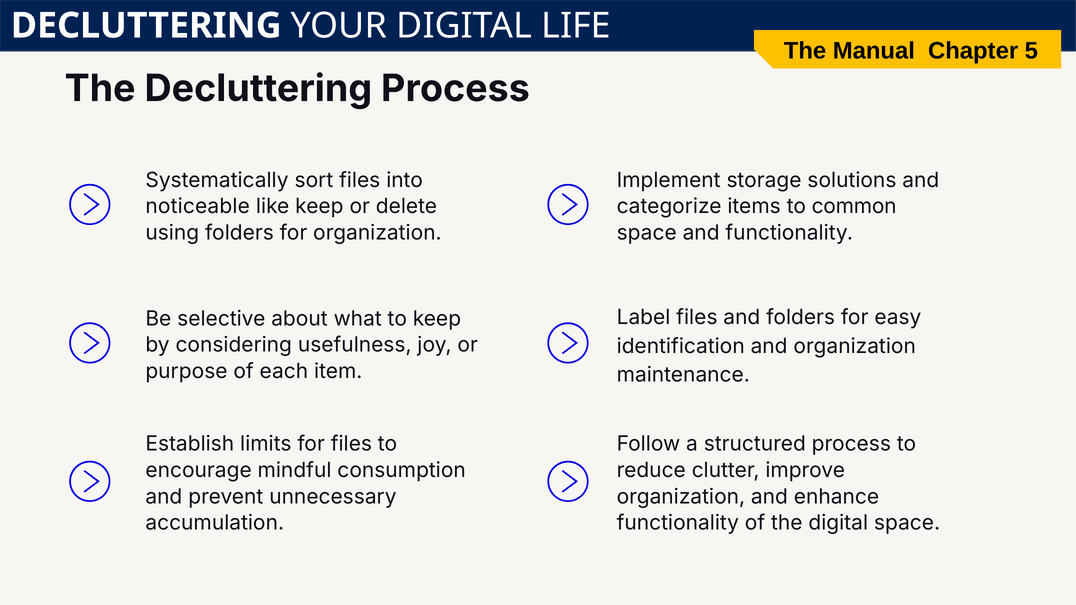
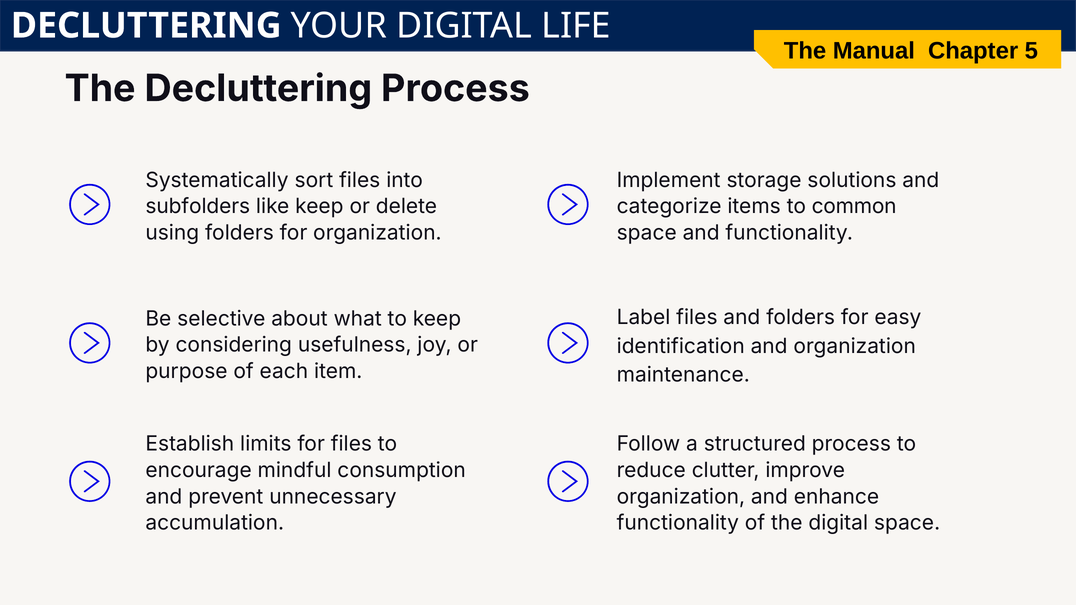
noticeable: noticeable -> subfolders (198, 207)
